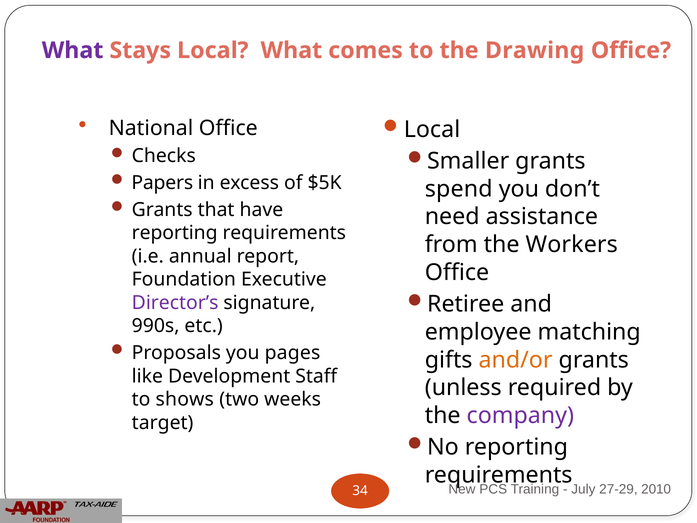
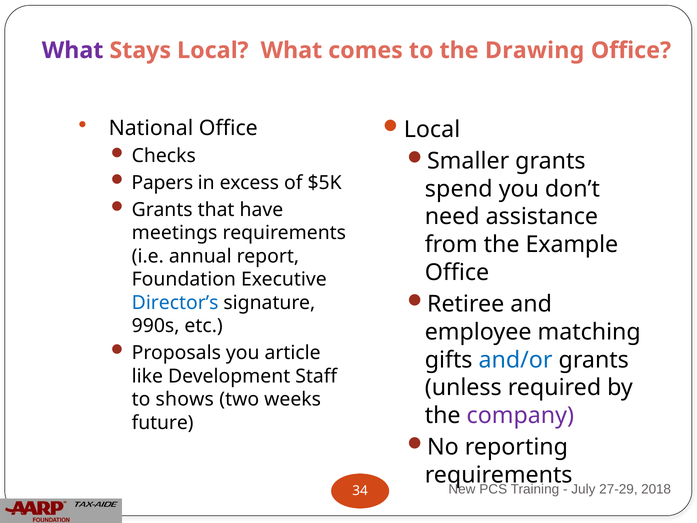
reporting: reporting -> meetings (175, 233)
Workers: Workers -> Example (572, 245)
Director’s colour: purple -> blue (175, 303)
pages: pages -> article (293, 353)
and/or colour: orange -> blue (516, 360)
target: target -> future (163, 422)
2010: 2010 -> 2018 (656, 489)
